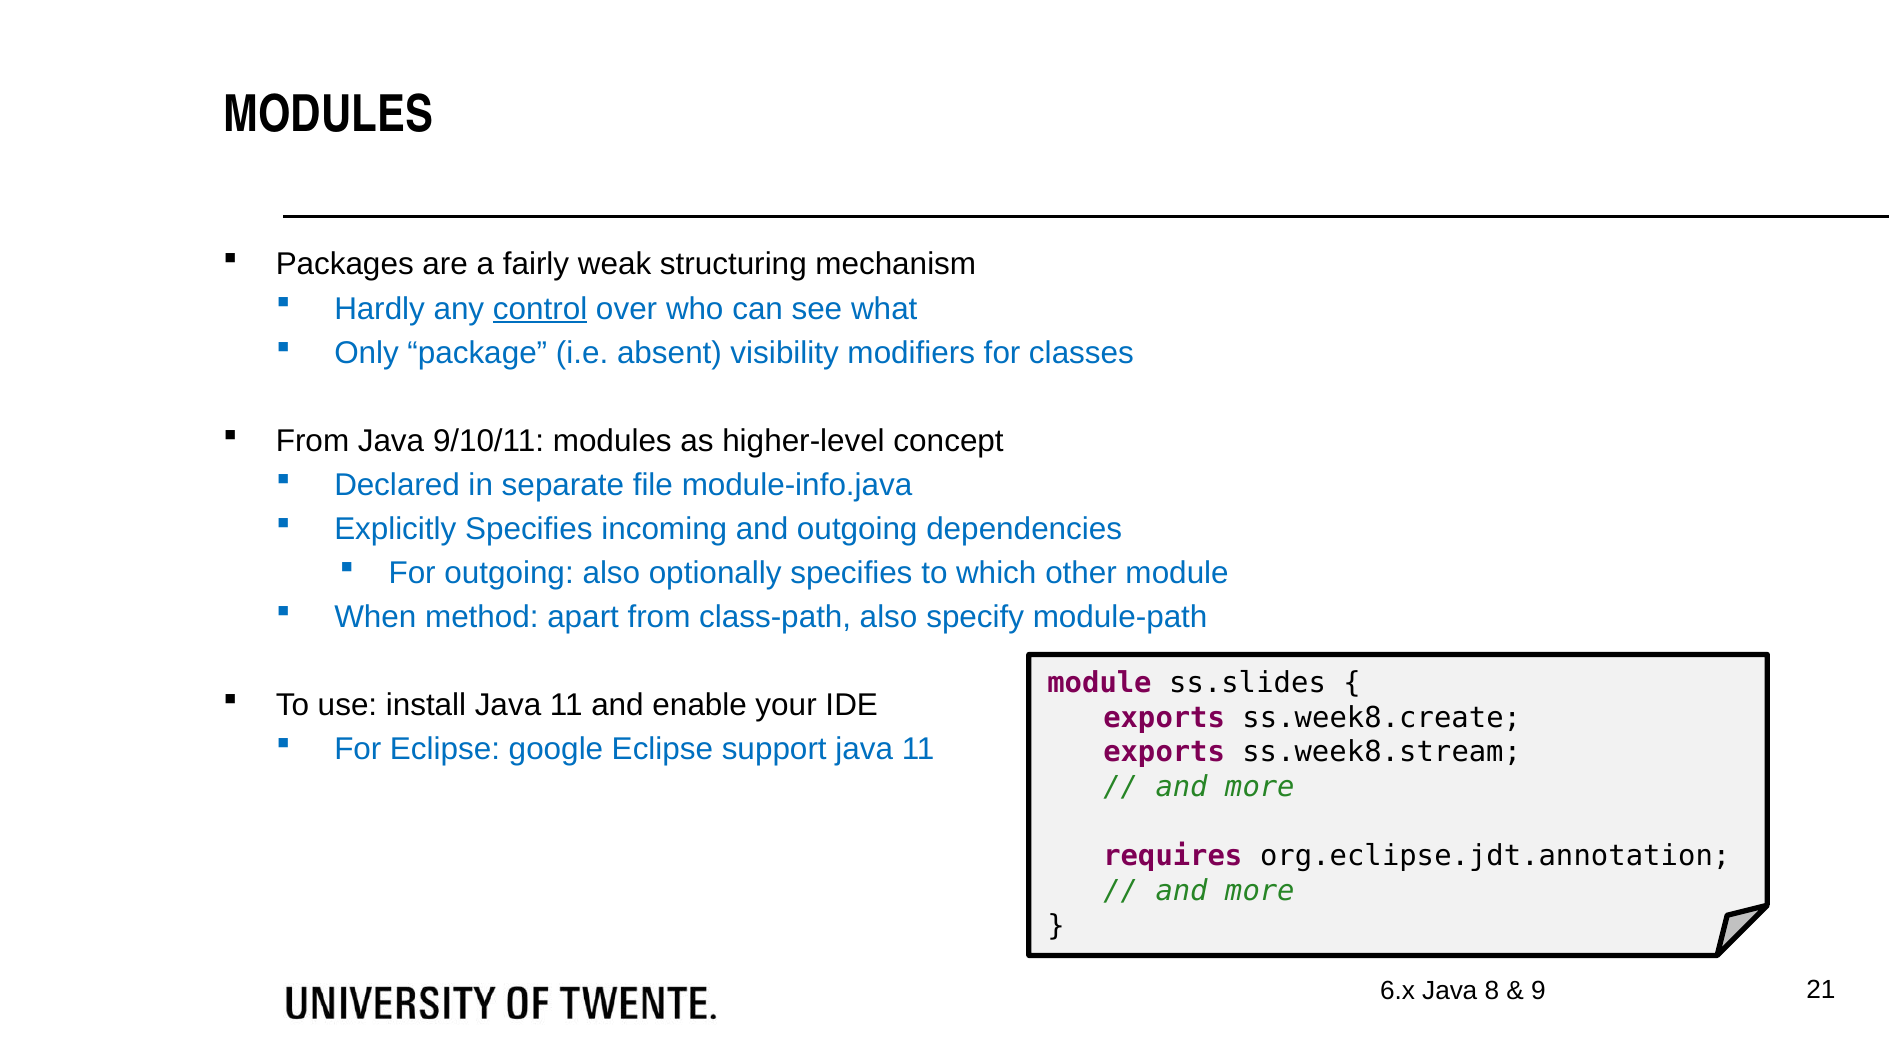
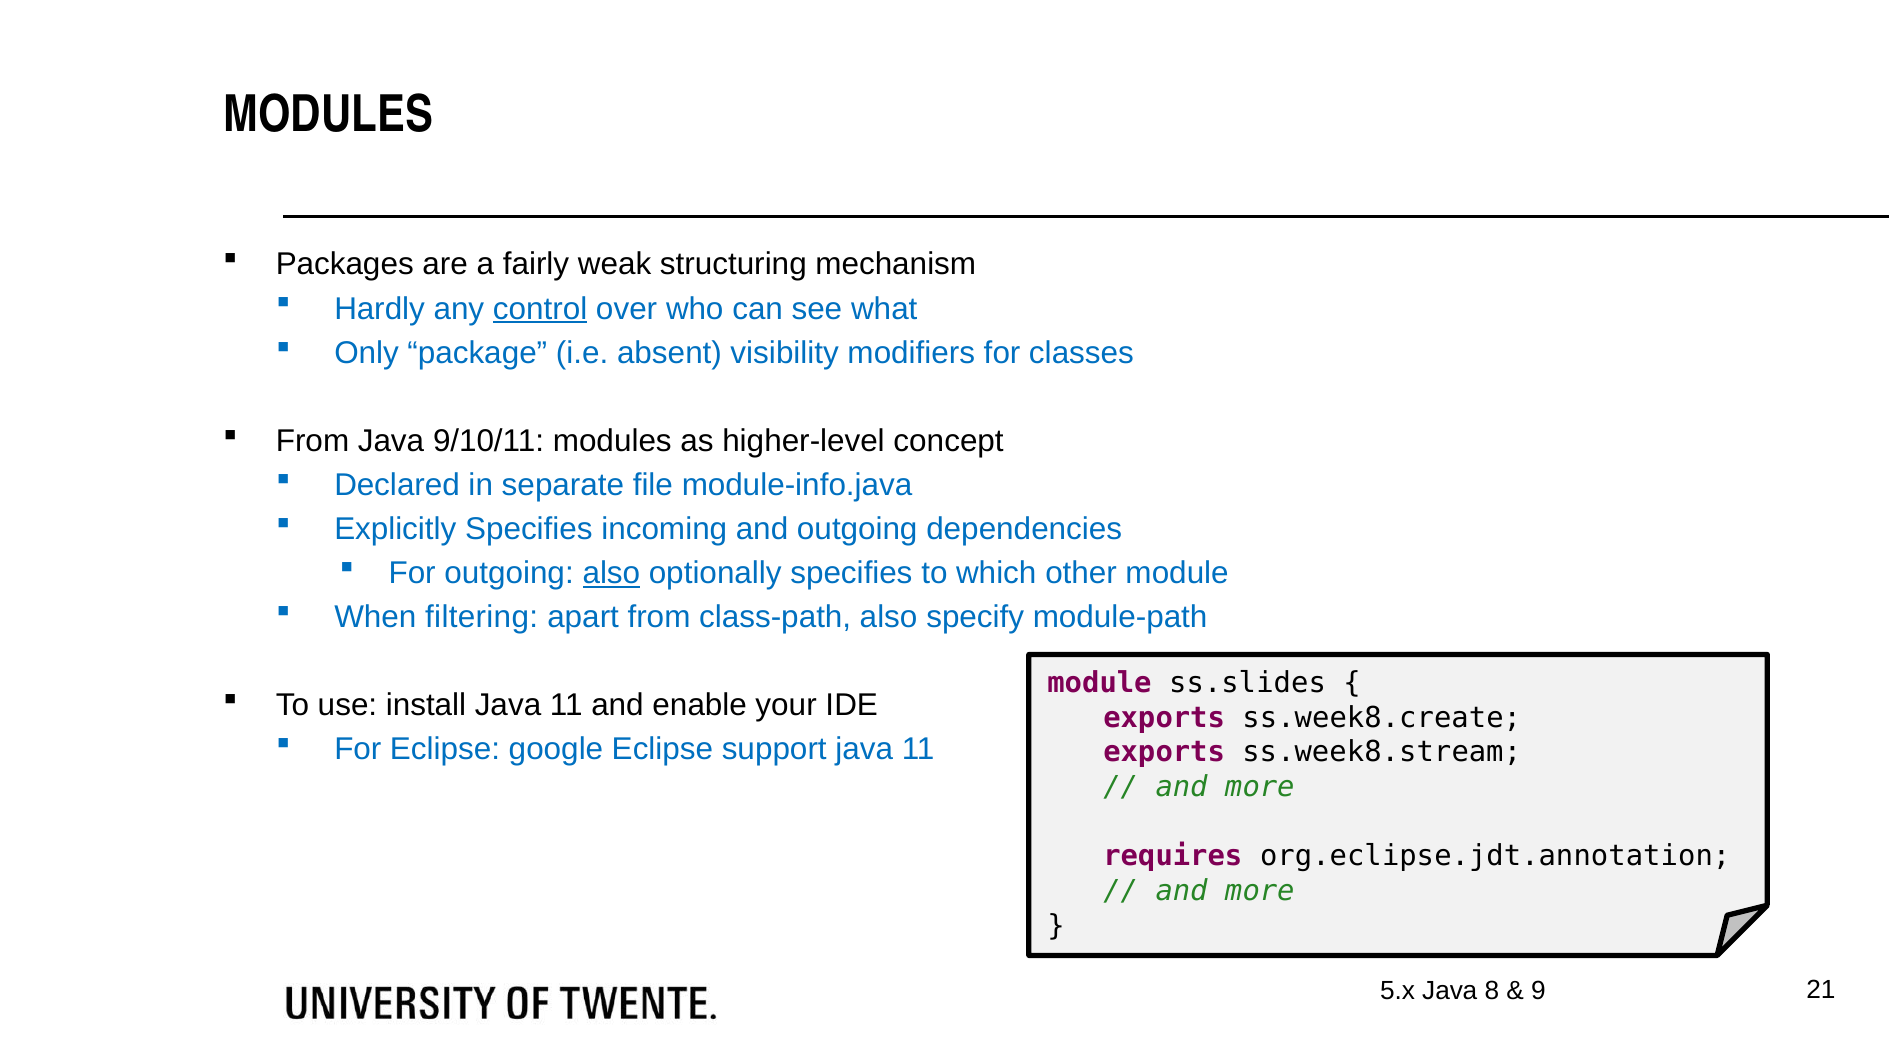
also underline: none -> present (611, 573)
method: method -> filtering (482, 618)
6.x: 6.x -> 5.x (1398, 991)
